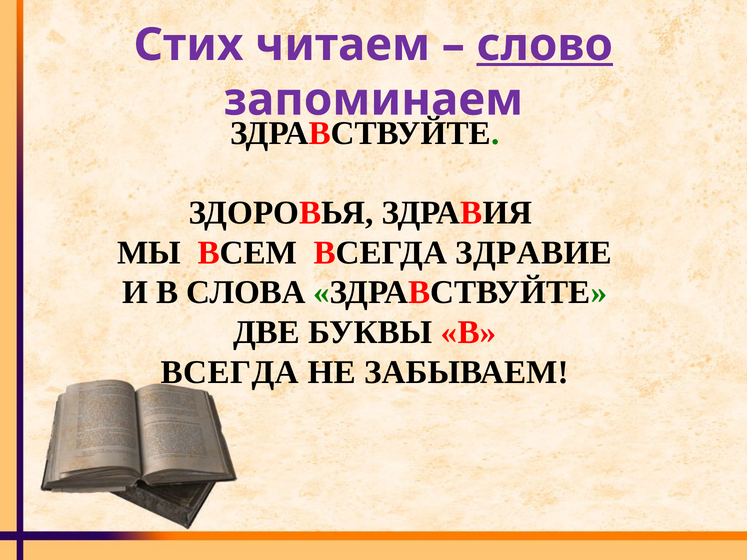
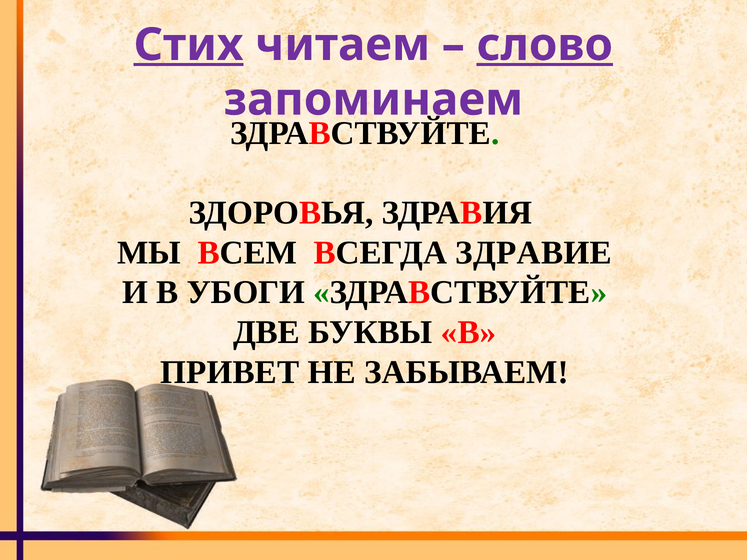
Стих underline: none -> present (188, 45)
СЛОВА: СЛОВА -> УБОГИ (246, 293)
ВСЕГДА: ВСЕГДА -> ПРИВЕТ (230, 372)
